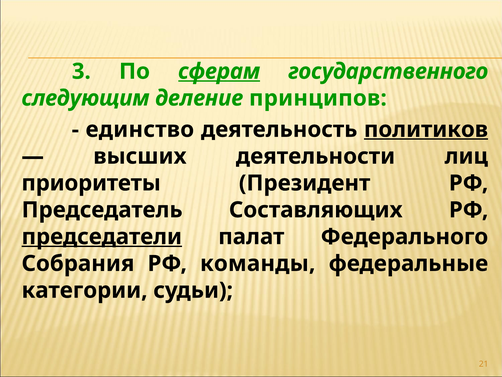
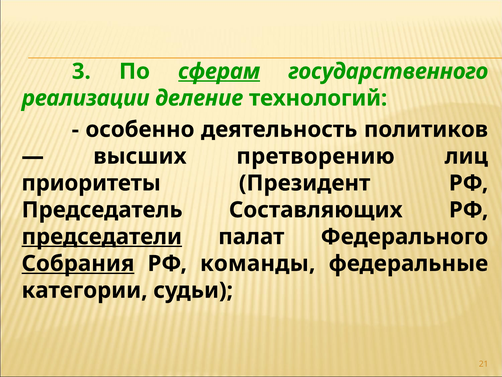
следующим: следующим -> реализации (86, 98)
принципов: принципов -> технологий (318, 98)
единство: единство -> особенно (140, 129)
политиков underline: present -> none (426, 129)
деятельности: деятельности -> претворению (315, 156)
Собрания underline: none -> present (78, 263)
